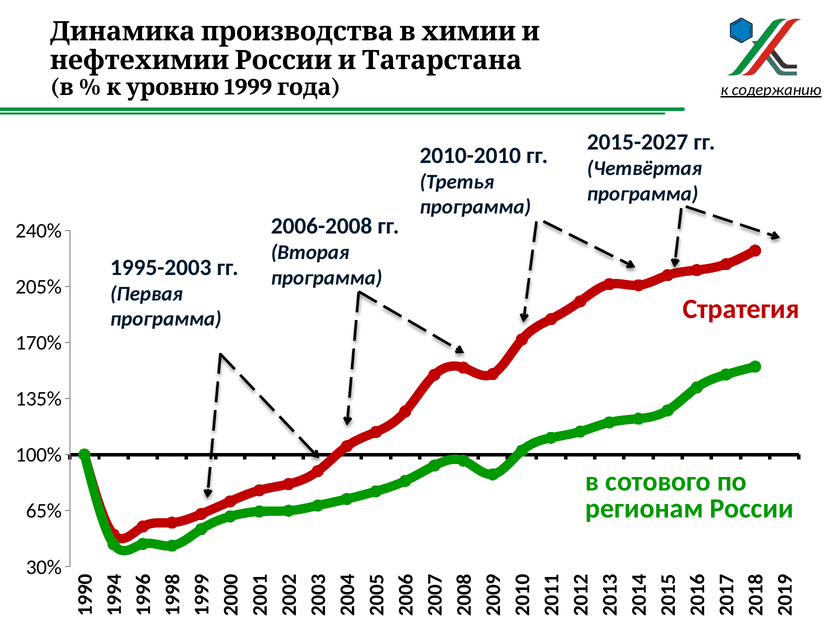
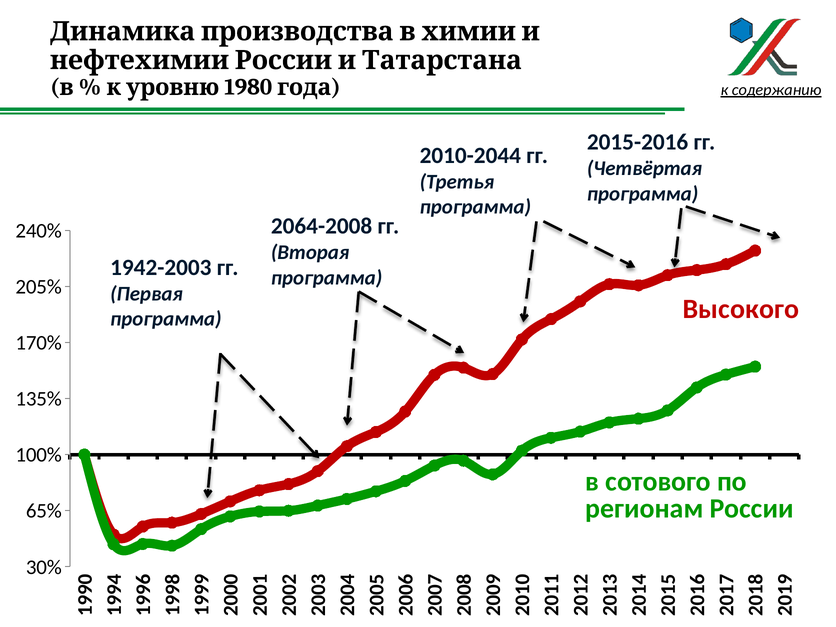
1999: 1999 -> 1980 (248, 87)
2015-2027: 2015-2027 -> 2015-2016 (638, 142)
2010-2010: 2010-2010 -> 2010-2044 (470, 155)
2006-2008: 2006-2008 -> 2064-2008 (322, 226)
1995-2003: 1995-2003 -> 1942-2003 (161, 268)
Стратегия: Стратегия -> Высокого (741, 309)
